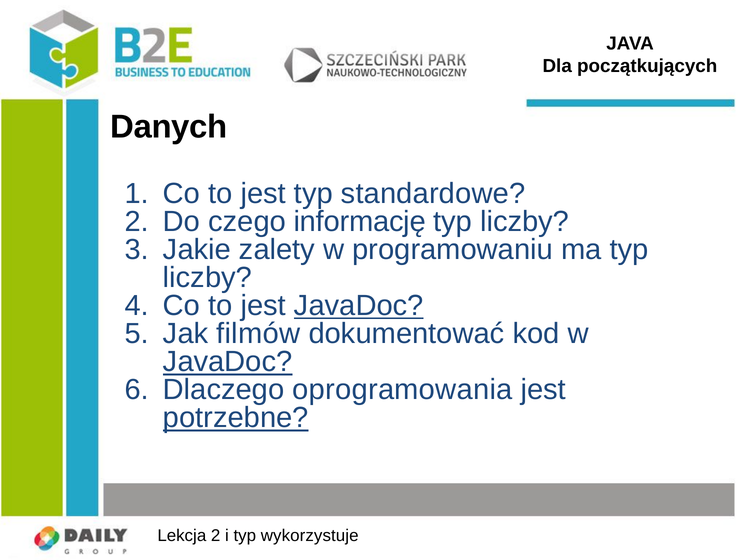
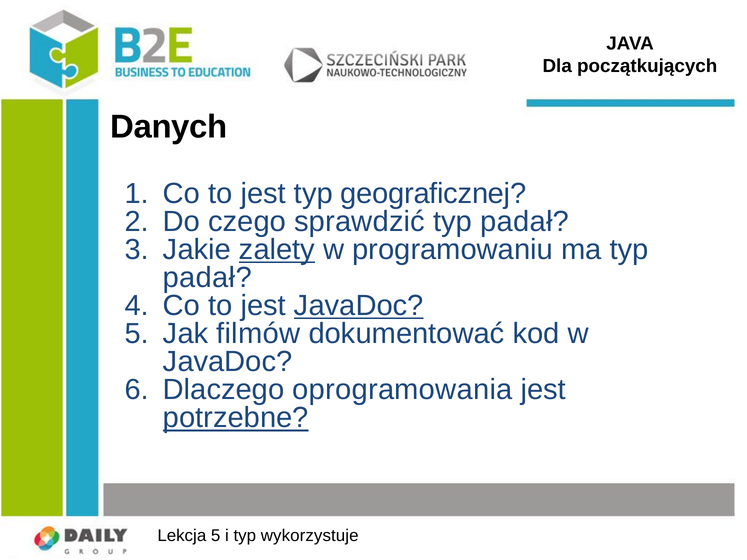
standardowe: standardowe -> geograficznej (433, 194)
informację: informację -> sprawdzić (360, 222)
liczby: liczby -> padał (525, 222)
zalety underline: none -> present (277, 250)
liczby: liczby -> padał (207, 278)
JavaDoc underline: present -> none (228, 362)
Lekcja 2: 2 -> 5 (216, 536)
